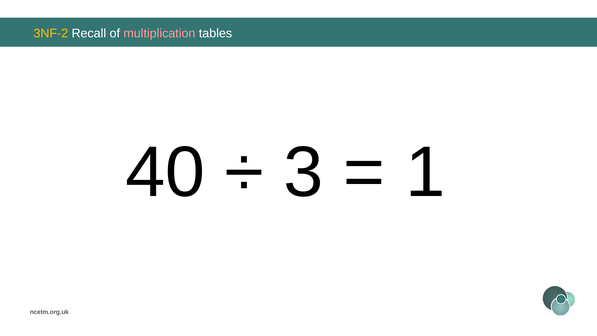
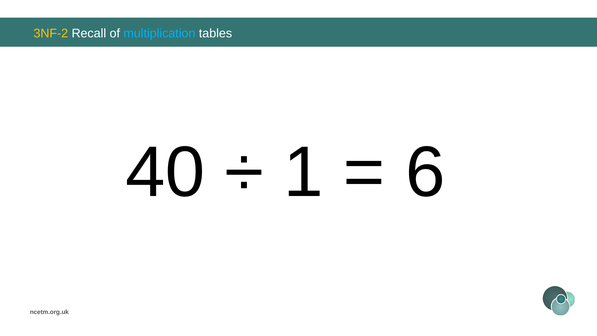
multiplication colour: pink -> light blue (159, 33)
3: 3 -> 1 (304, 172)
1: 1 -> 6 (426, 172)
